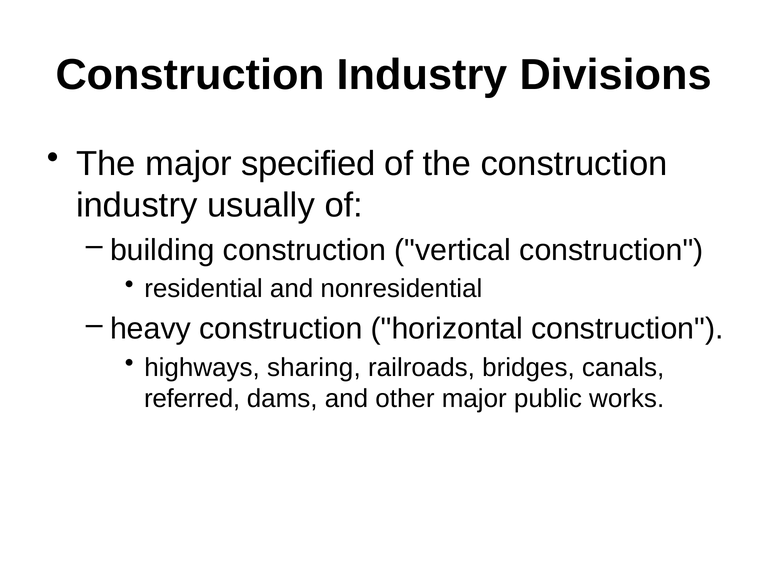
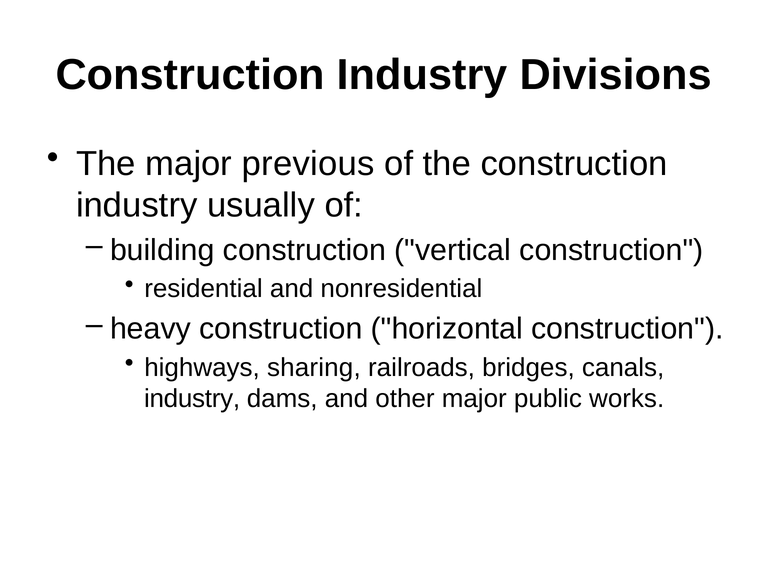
specified: specified -> previous (308, 164)
referred: referred -> industry (192, 399)
